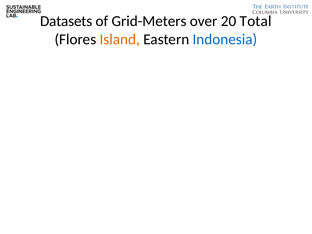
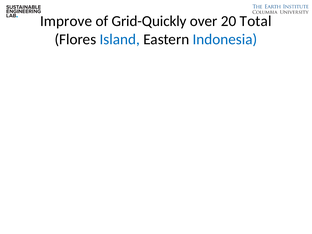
Datasets: Datasets -> Improve (66, 21)
Grid-Meters: Grid-Meters -> Grid-Quickly (149, 21)
Island colour: orange -> blue (120, 39)
